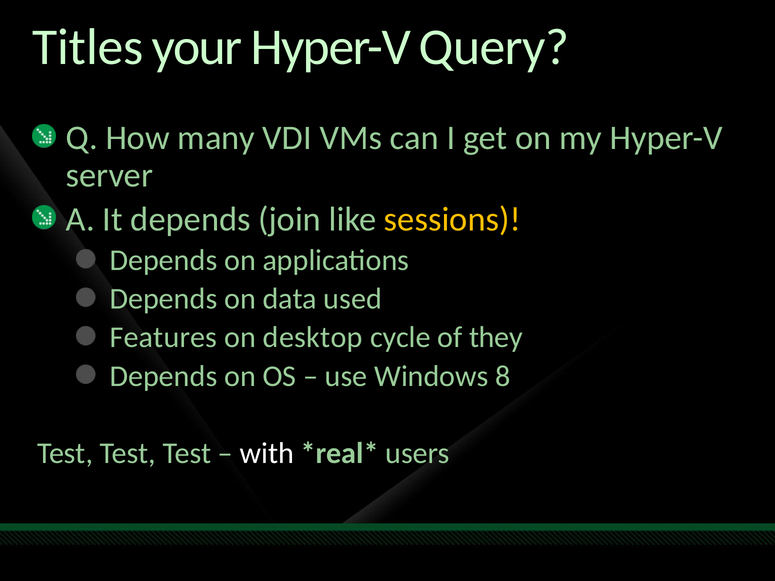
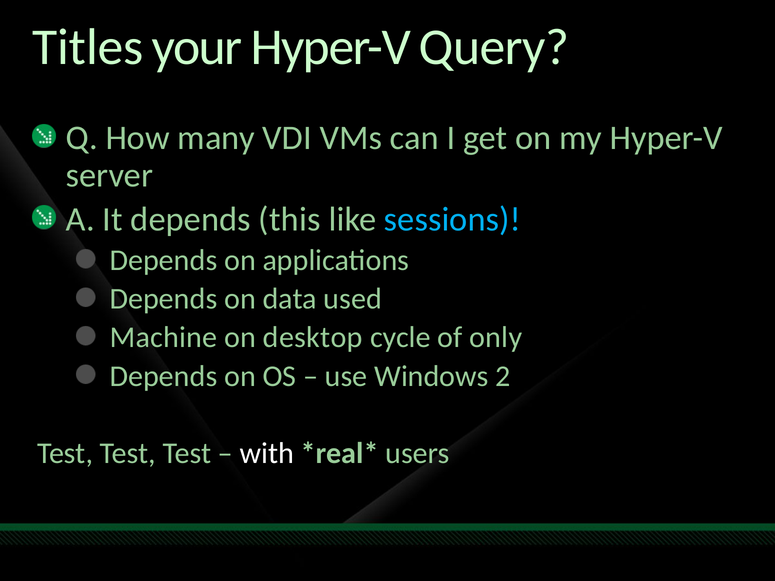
join: join -> this (290, 220)
sessions colour: yellow -> light blue (452, 220)
Features: Features -> Machine (163, 338)
they: they -> only (496, 338)
8: 8 -> 2 (503, 376)
